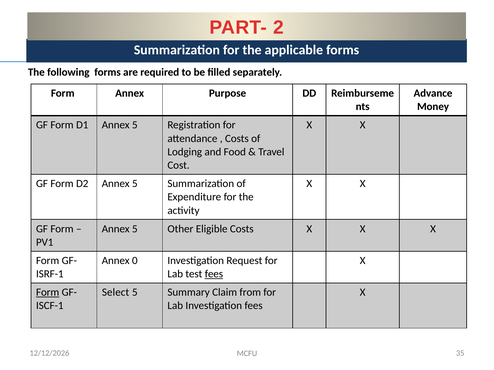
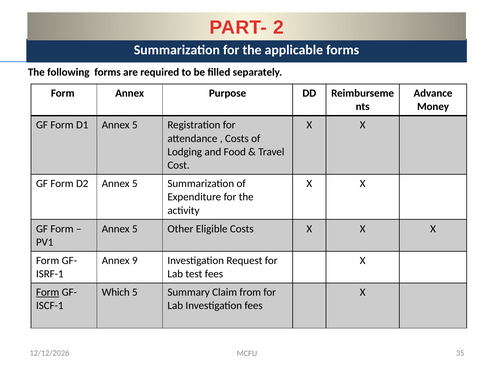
0: 0 -> 9 (135, 261)
fees underline: present -> none (214, 274)
Select: Select -> Which (116, 293)
